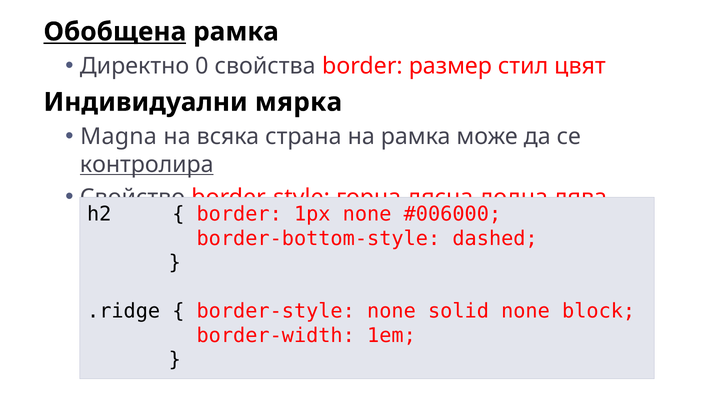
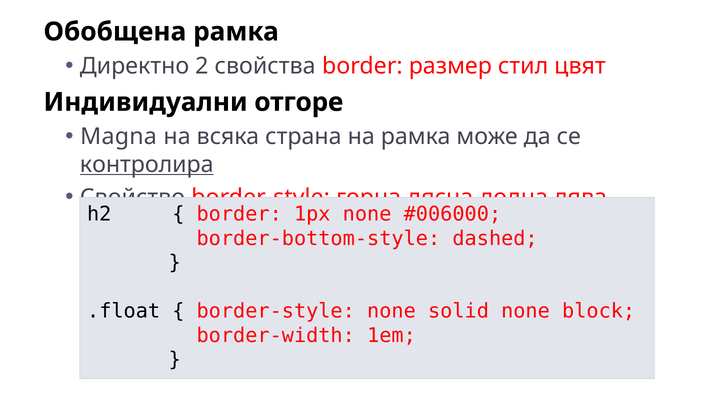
Обобщена underline: present -> none (115, 32)
0: 0 -> 2 (202, 66)
мярка: мярка -> отгоре (299, 102)
.ridge: .ridge -> .float (124, 311)
